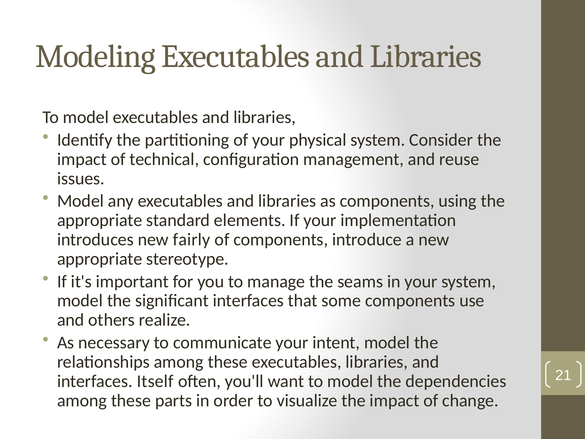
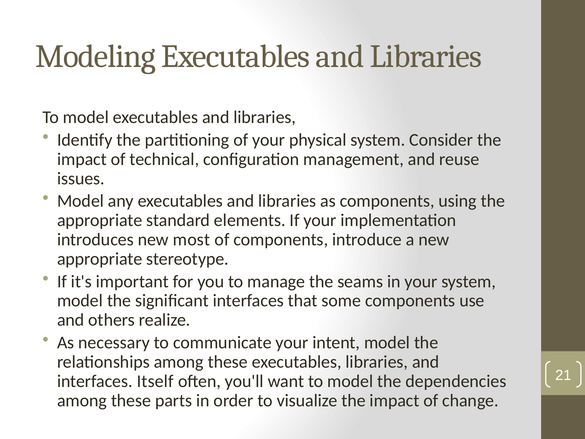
fairly: fairly -> most (192, 239)
